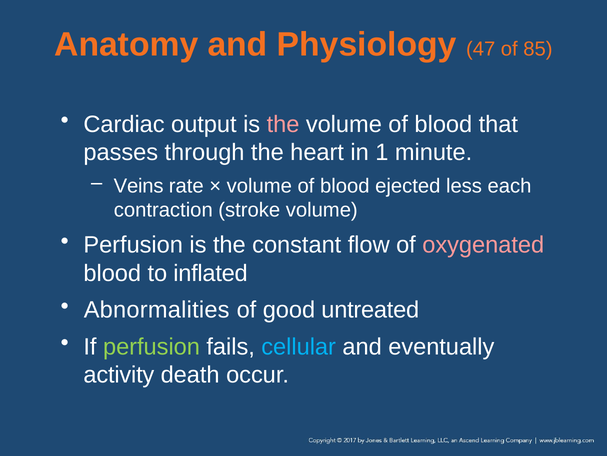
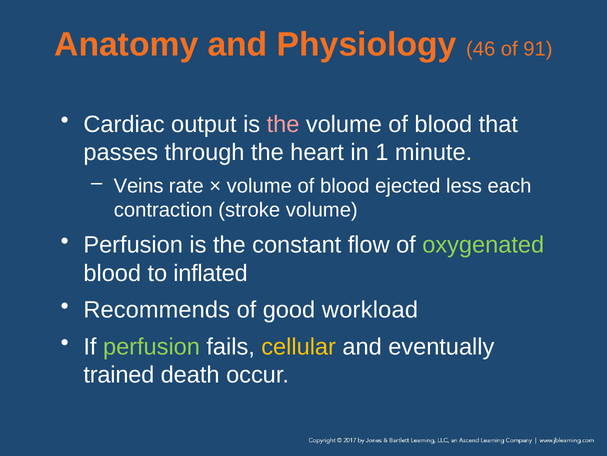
47: 47 -> 46 (481, 49)
85: 85 -> 91 (538, 49)
oxygenated colour: pink -> light green (483, 245)
Abnormalities: Abnormalities -> Recommends (157, 310)
untreated: untreated -> workload (370, 310)
cellular colour: light blue -> yellow (299, 346)
activity: activity -> trained (119, 375)
